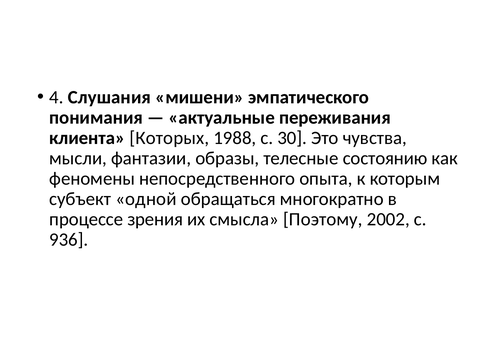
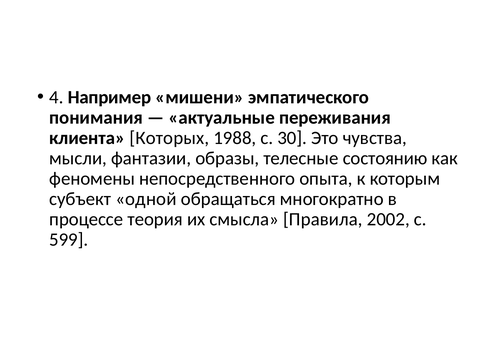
Слушания: Слушания -> Например (109, 97)
зрения: зрения -> теория (155, 219)
Поэтому: Поэтому -> Правила (323, 219)
936: 936 -> 599 (69, 239)
